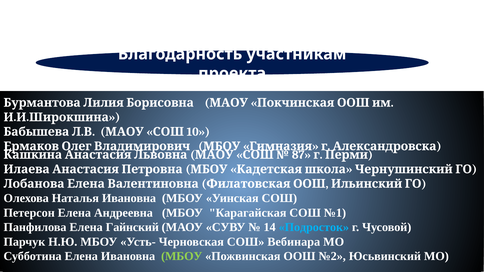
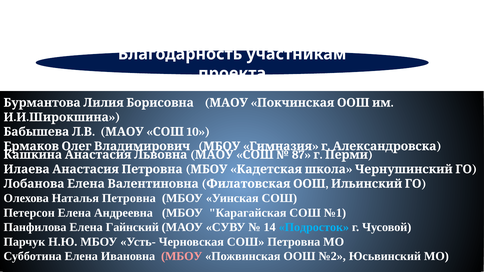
Наталья Ивановна: Ивановна -> Петровна (129, 198)
СОШ Вебинара: Вебинара -> Петровна (294, 242)
МБОУ colour: light green -> pink (182, 256)
